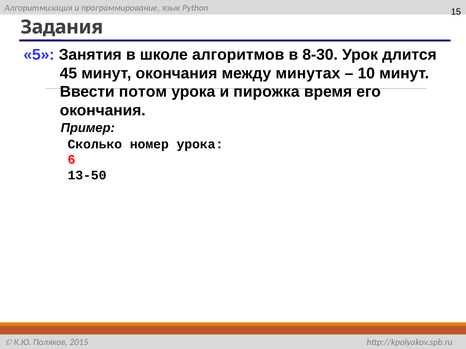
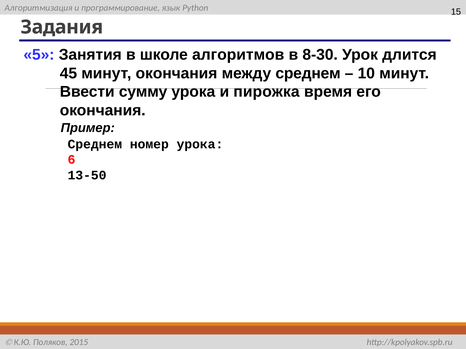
между минутах: минутах -> среднем (308, 73)
потом: потом -> сумму (143, 92)
Сколько: Сколько -> Среднем (95, 144)
